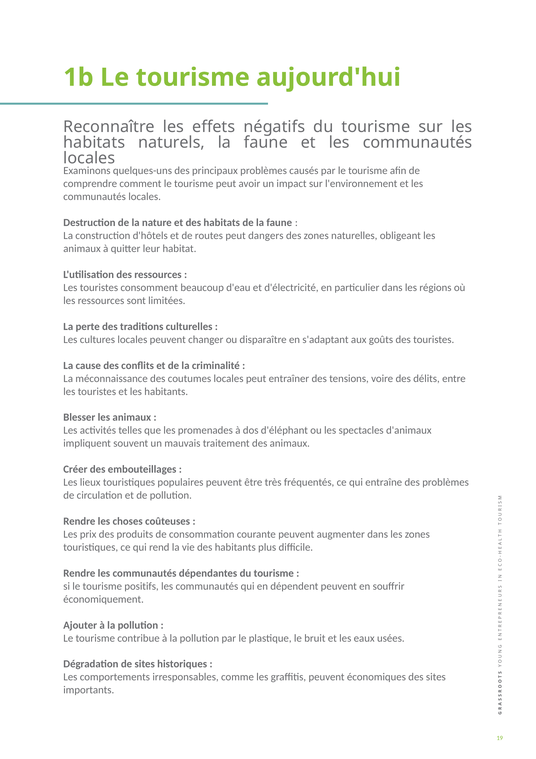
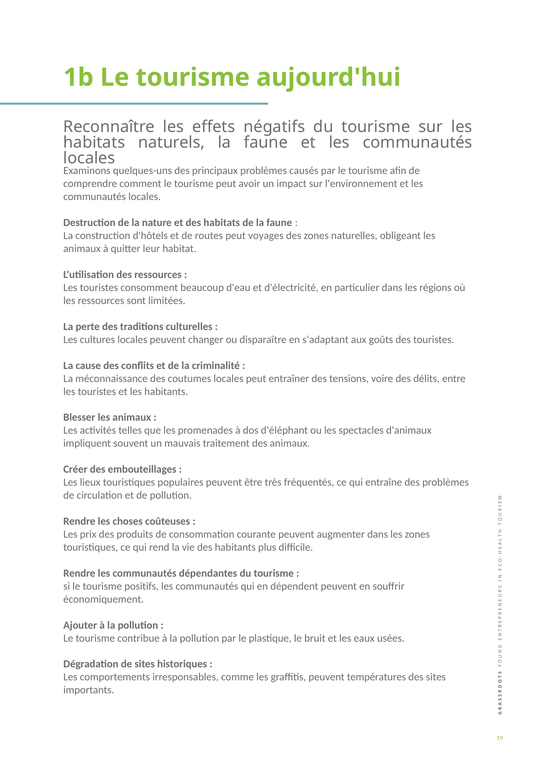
dangers: dangers -> voyages (266, 235)
économiques: économiques -> températures (376, 676)
